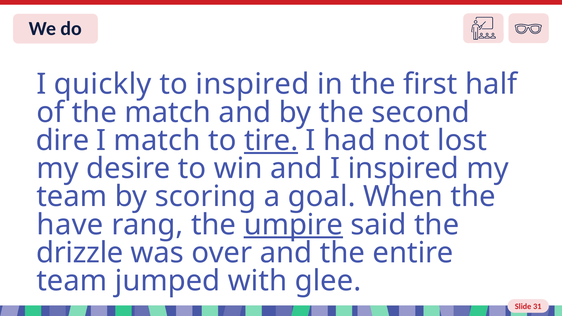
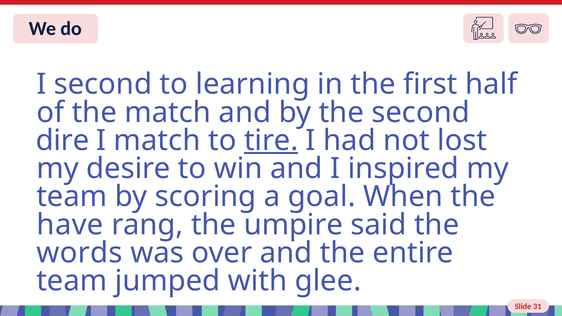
I quickly: quickly -> second (103, 84)
to inspired: inspired -> learning (253, 84)
umpire underline: present -> none (293, 225)
drizzle: drizzle -> words (79, 253)
